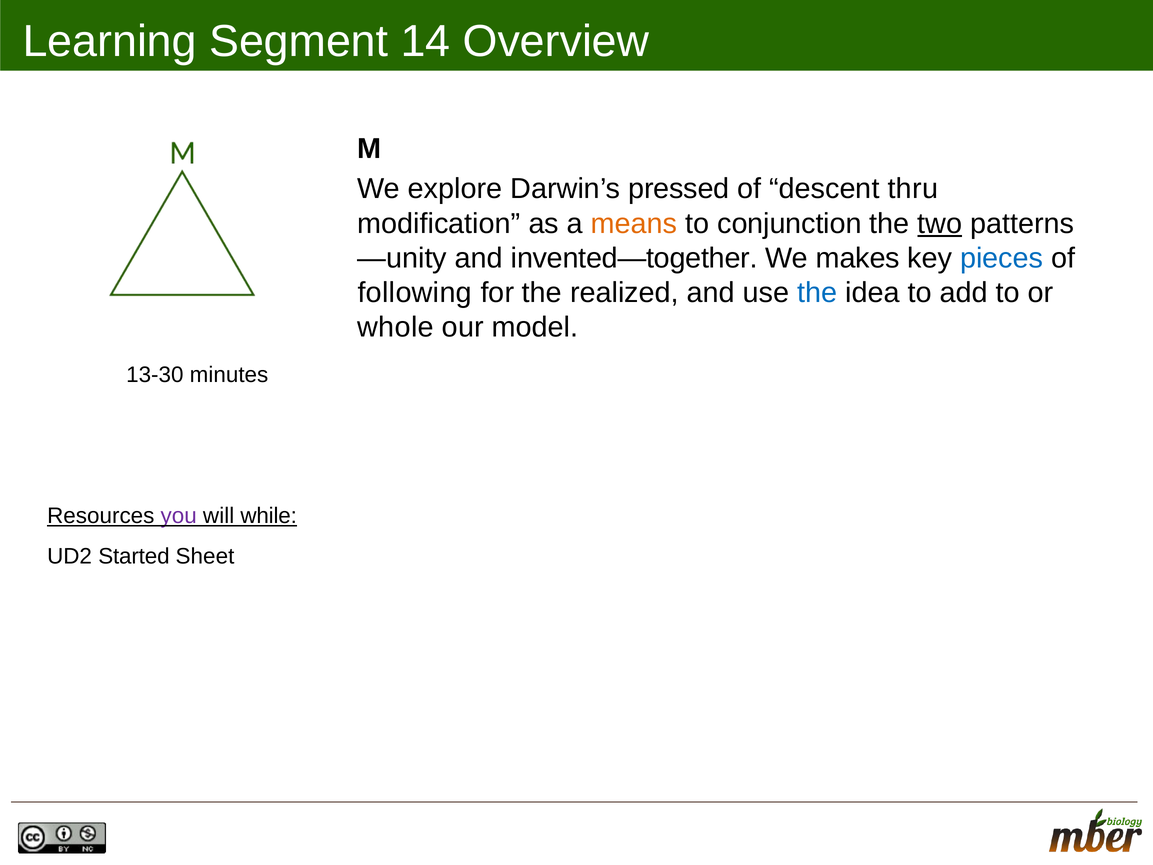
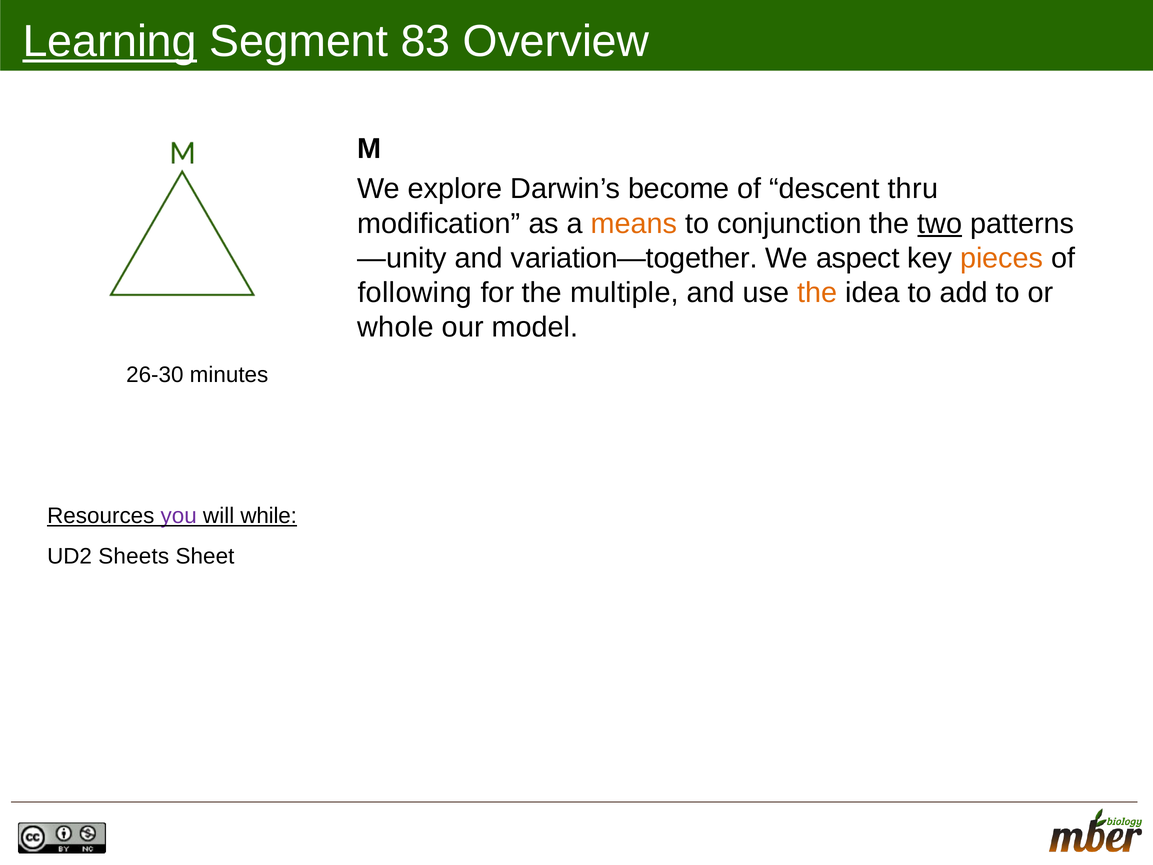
Learning underline: none -> present (110, 42)
14: 14 -> 83 (425, 42)
pressed: pressed -> become (679, 189)
invented—together: invented—together -> variation—together (634, 258)
makes: makes -> aspect (858, 258)
pieces colour: blue -> orange (1002, 258)
realized: realized -> multiple (624, 293)
the colour: blue -> orange (817, 293)
13-30: 13-30 -> 26-30 (155, 375)
Started: Started -> Sheets (134, 556)
